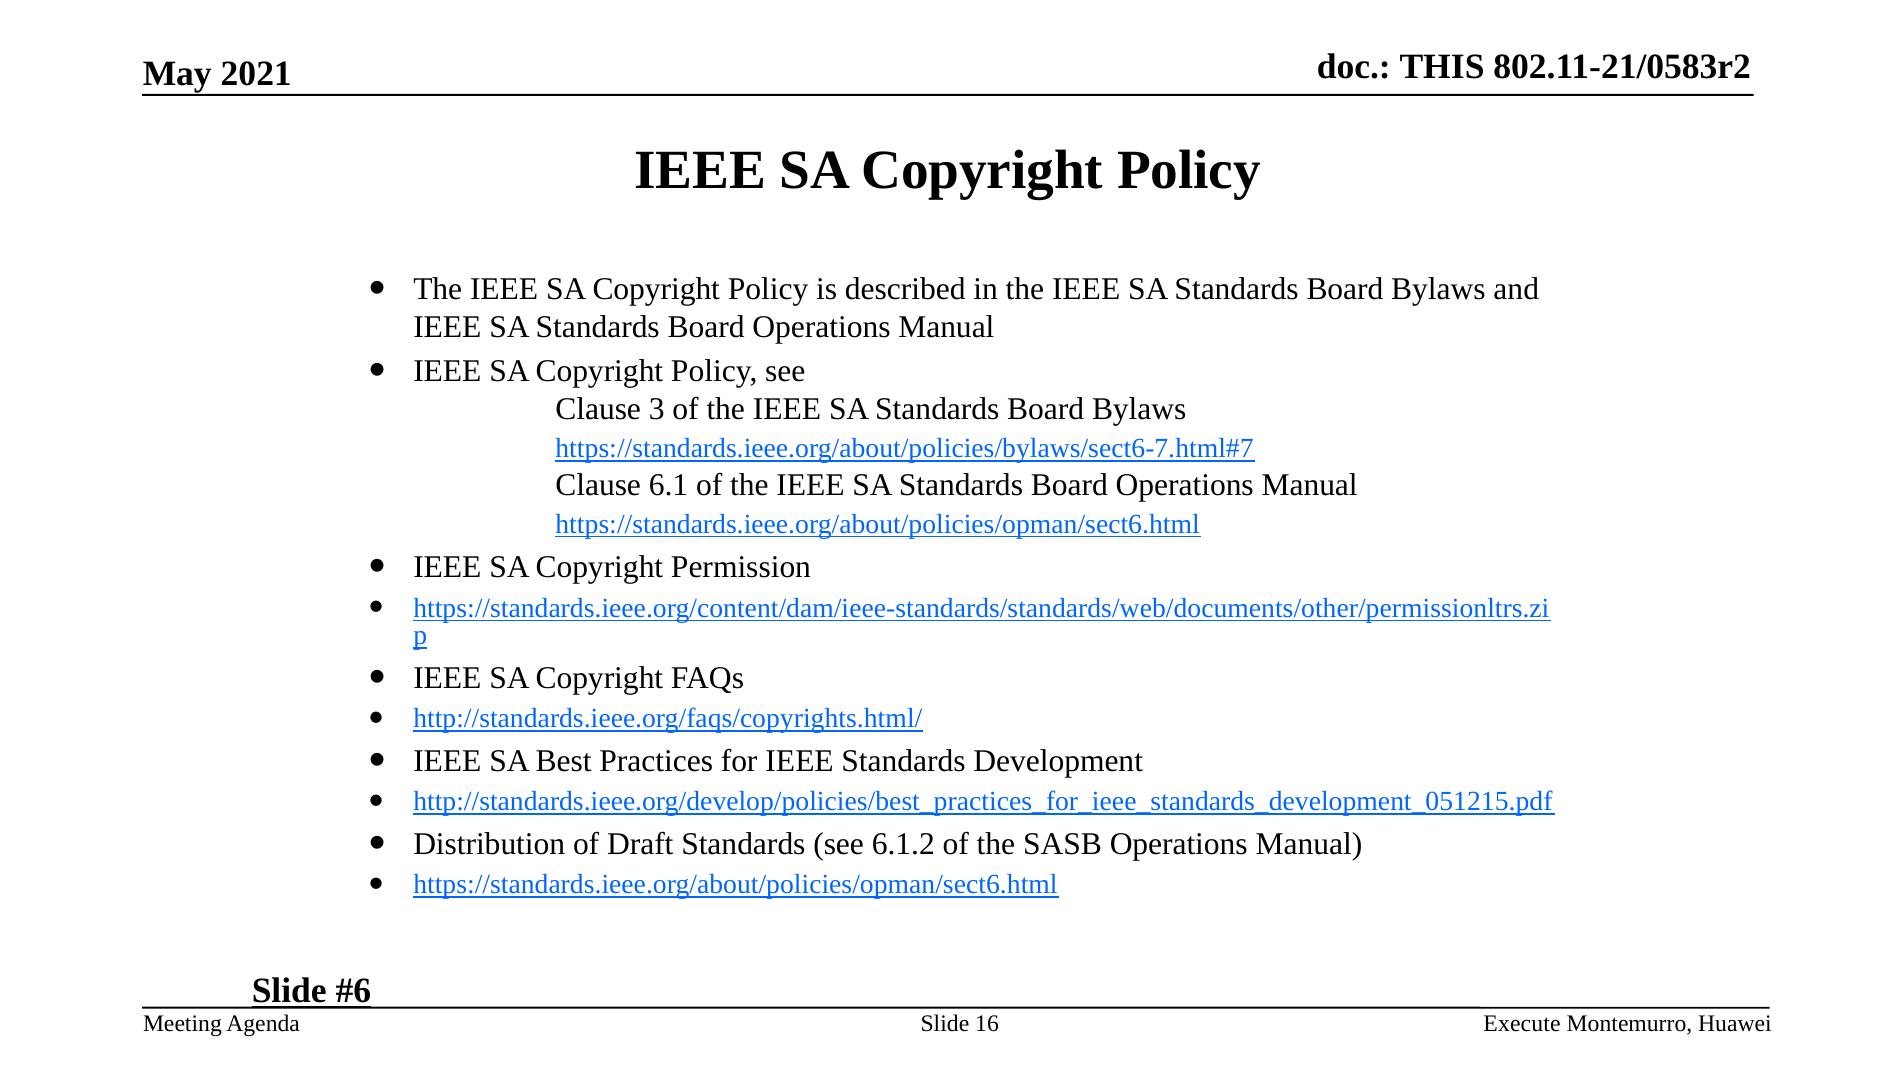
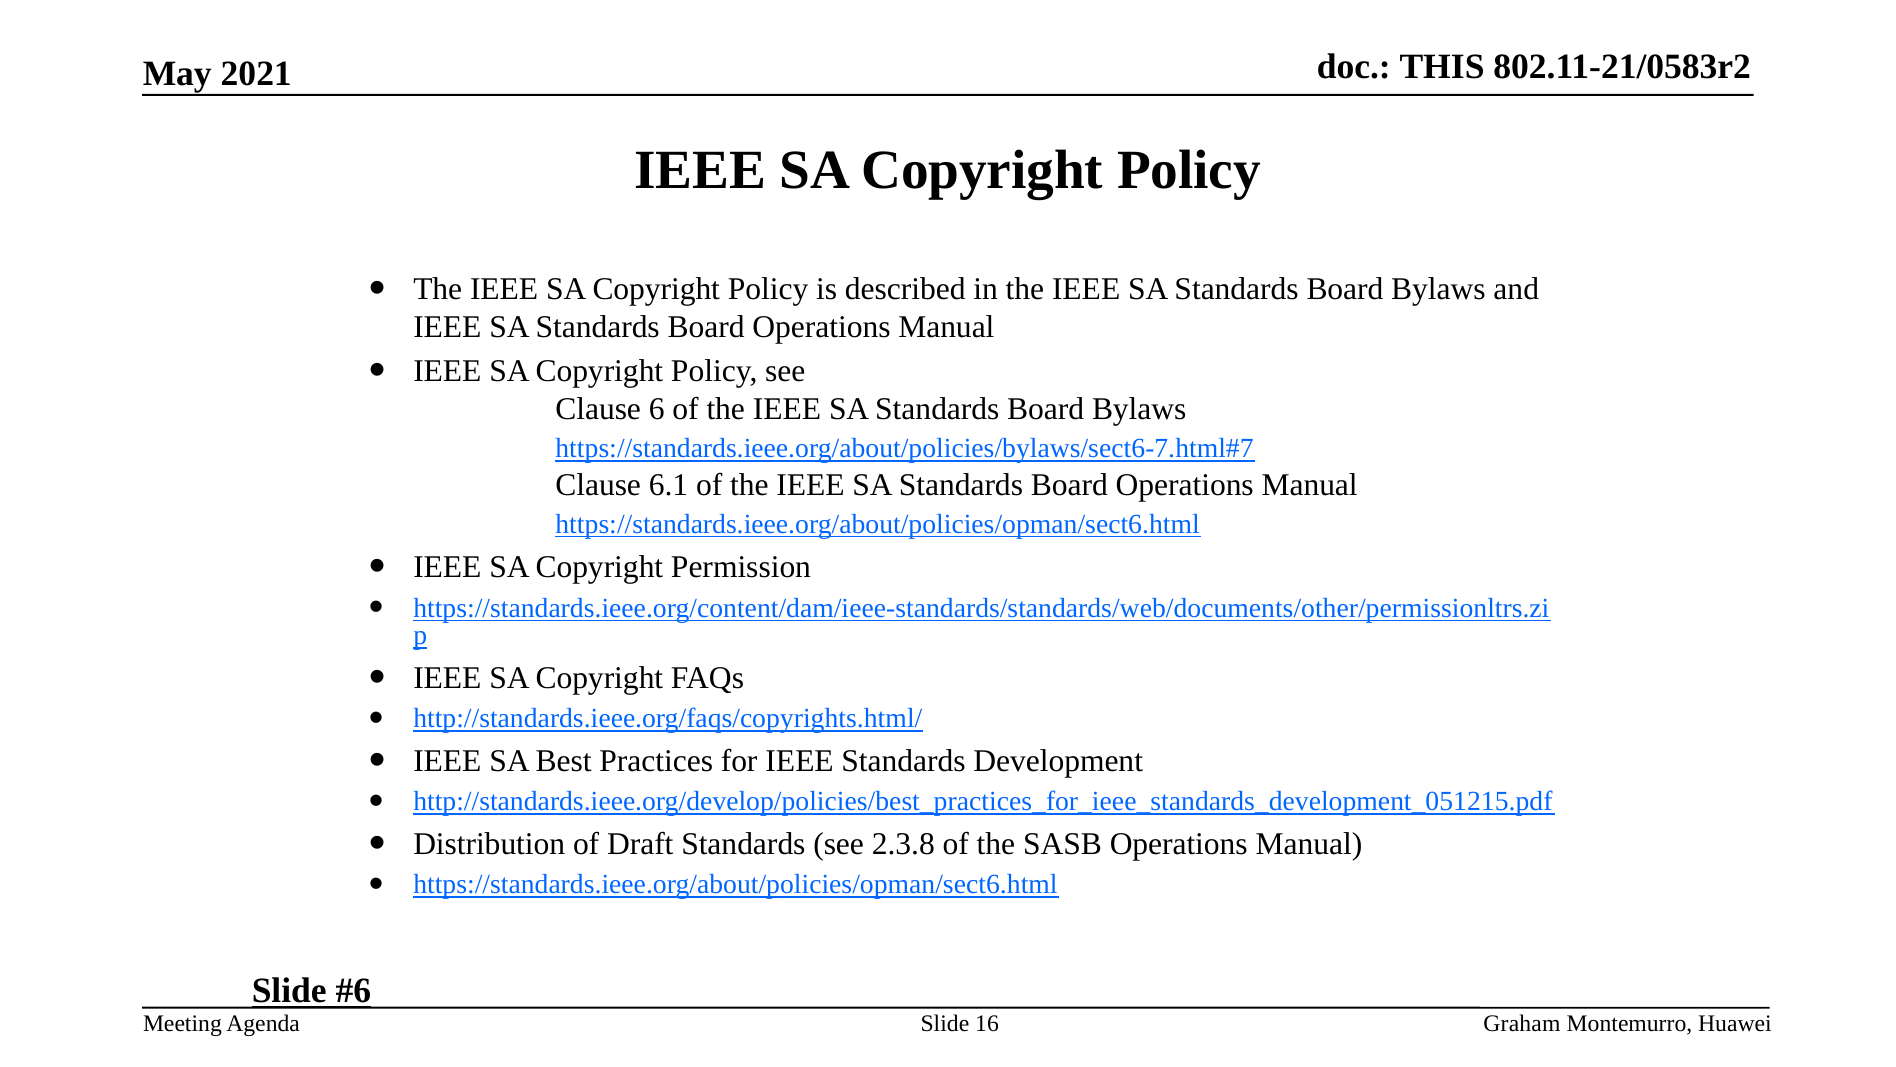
3: 3 -> 6 (657, 409)
6.1.2: 6.1.2 -> 2.3.8 (903, 844)
Execute: Execute -> Graham (1522, 1023)
